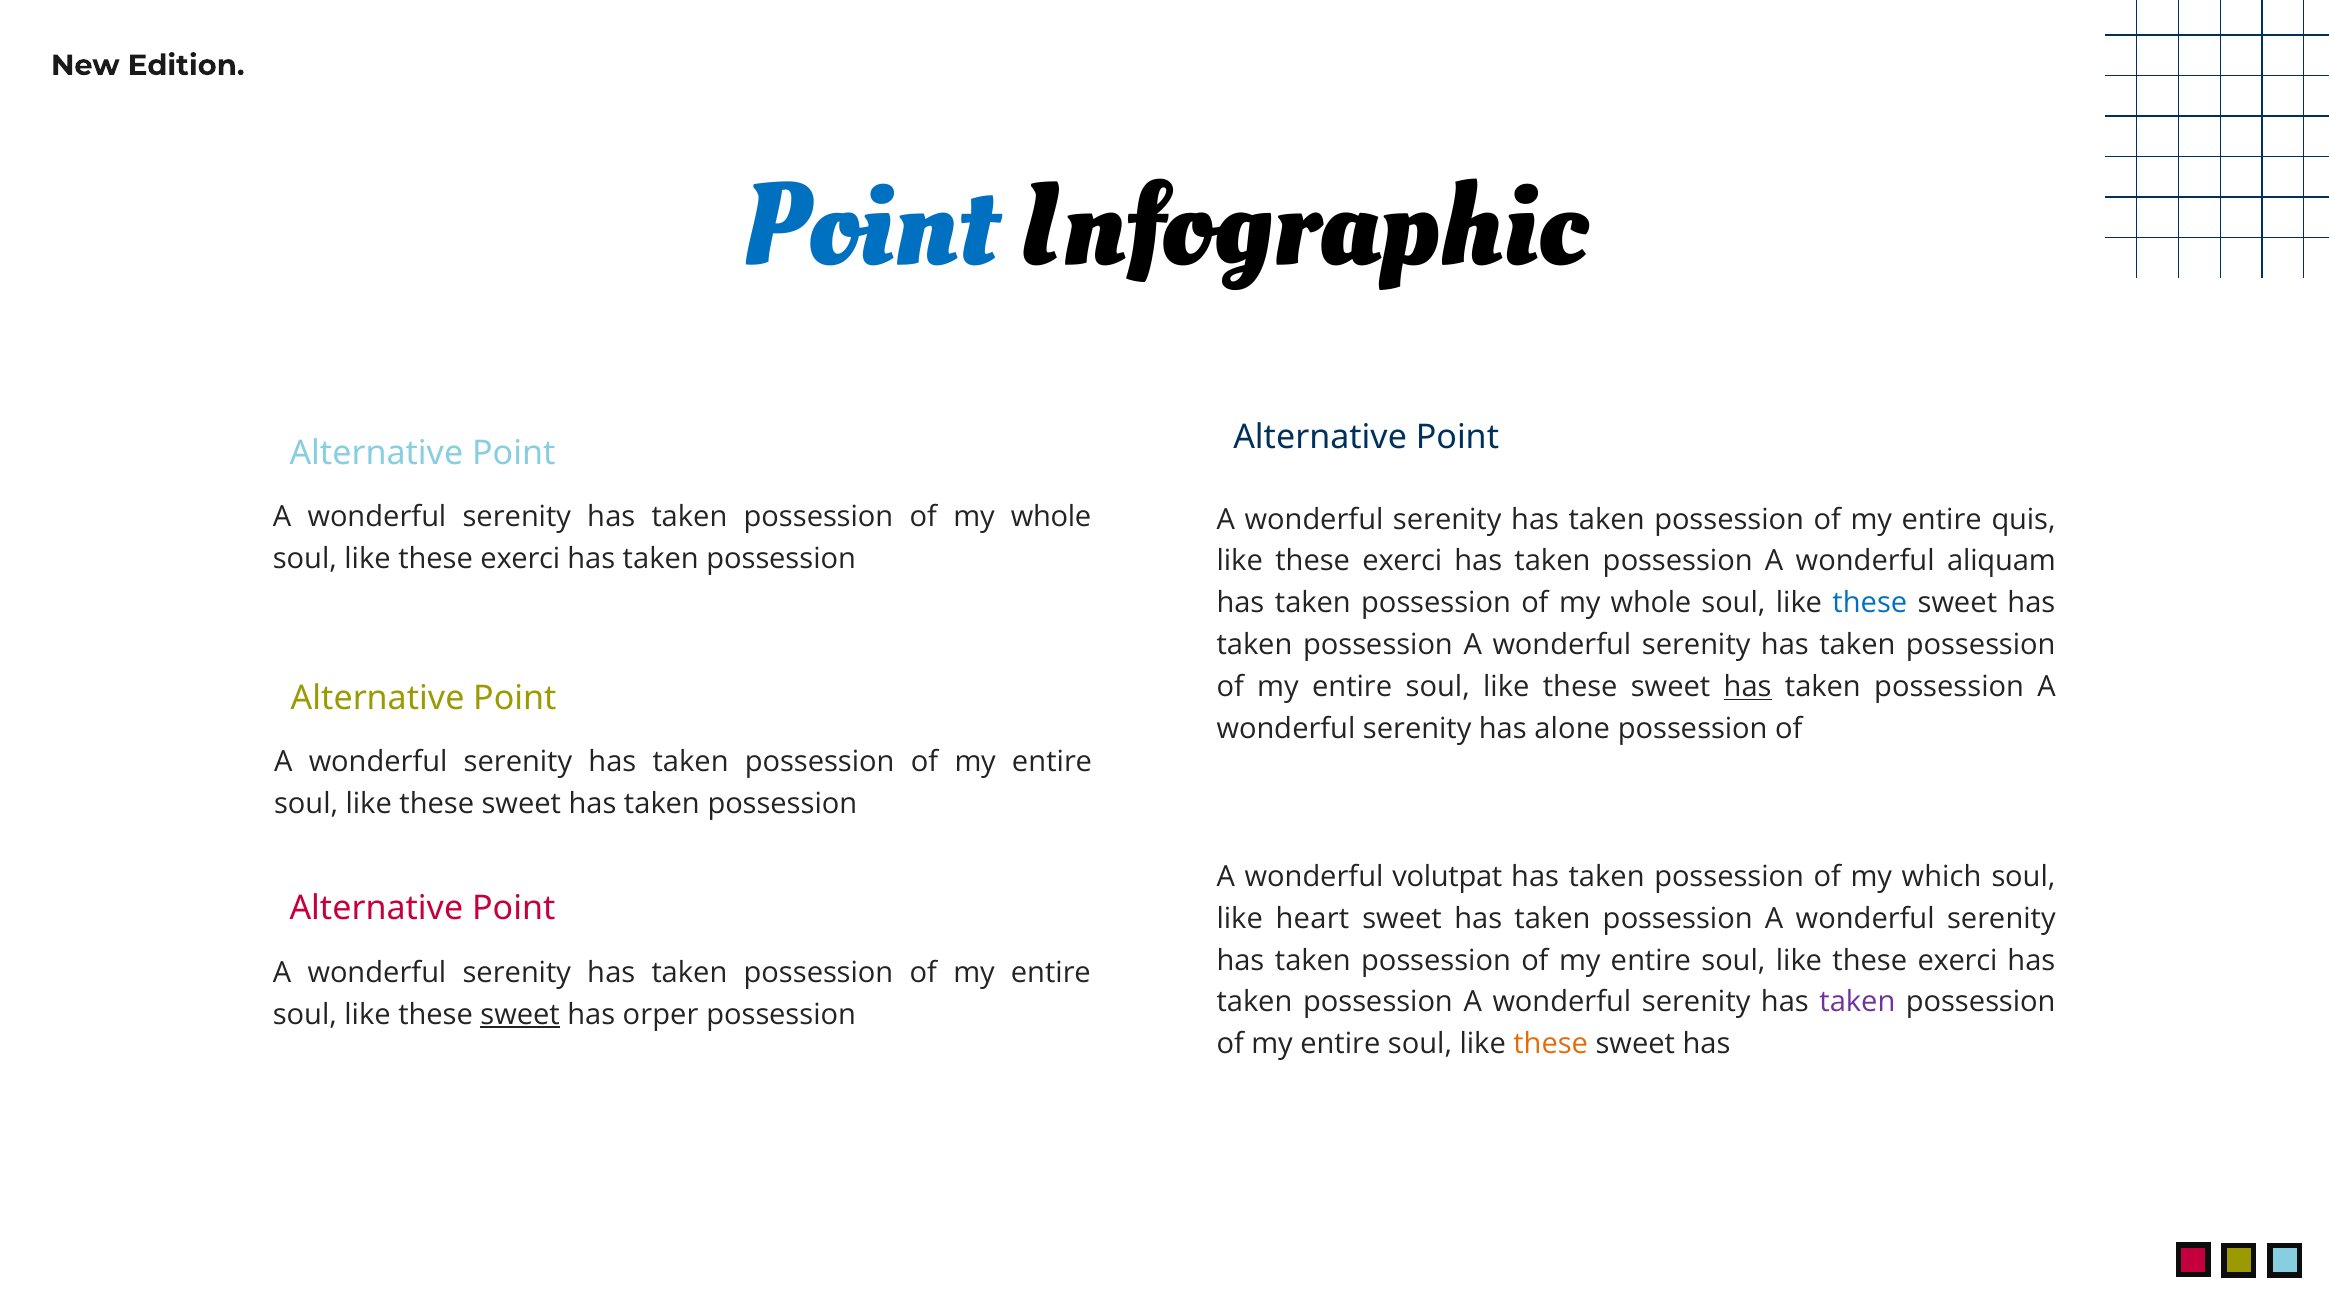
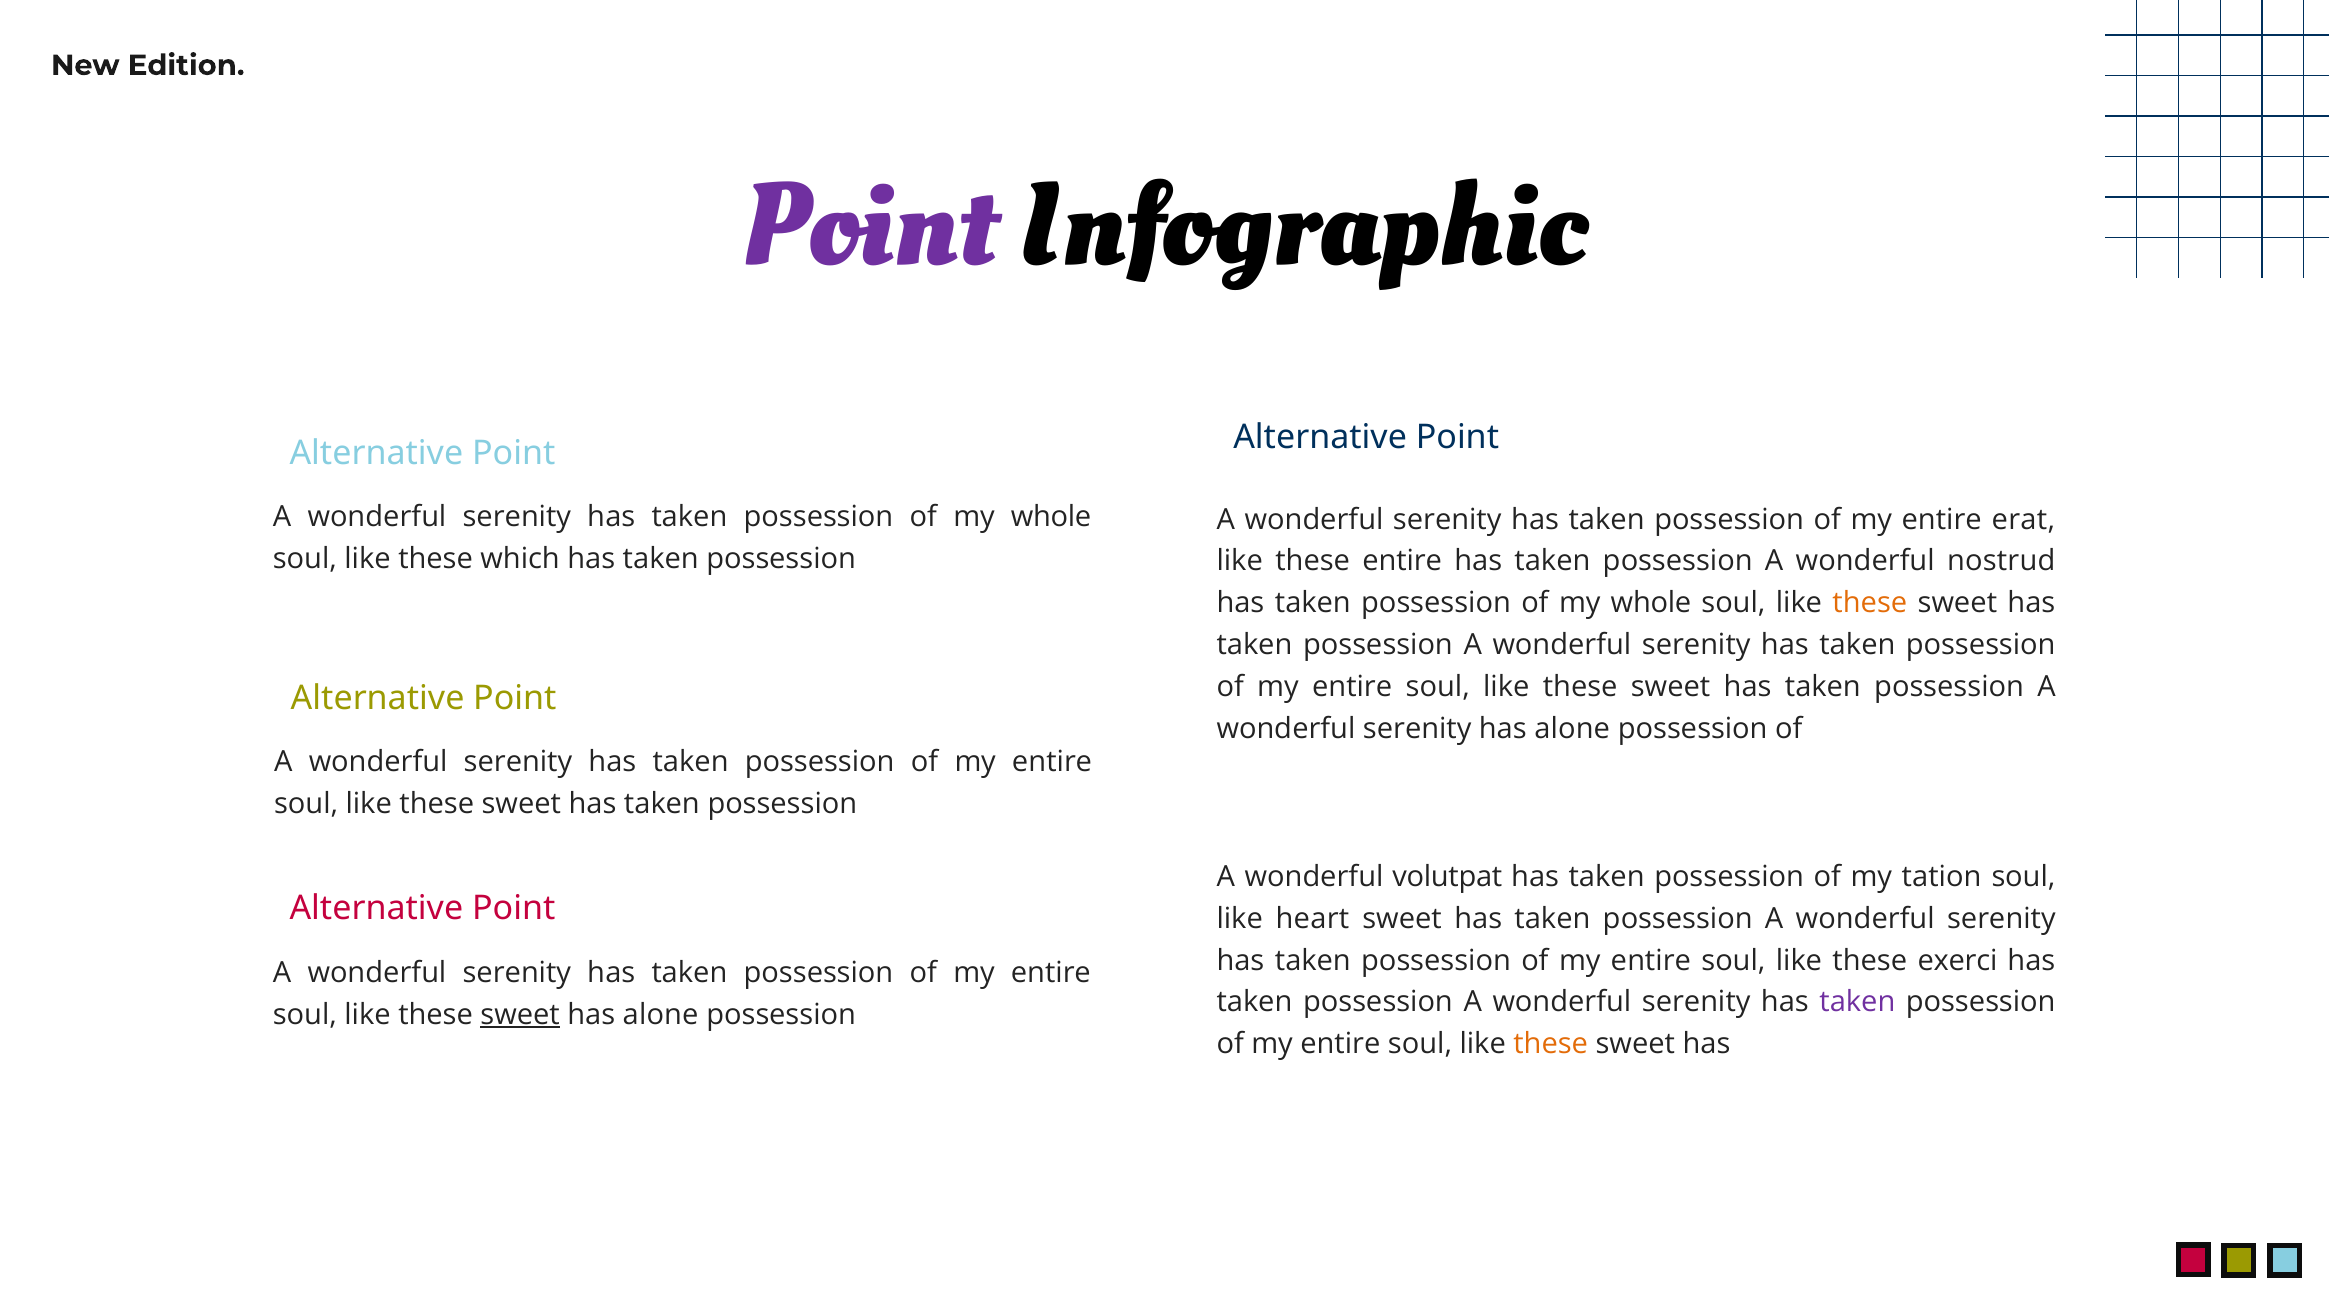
Point colour: blue -> purple (869, 226)
quis: quis -> erat (2023, 520)
exerci: exerci -> which (520, 559)
exerci: exerci -> entire (1402, 562)
aliquam: aliquam -> nostrud (2001, 562)
these colour: blue -> orange (1870, 603)
has underline: present -> none (1748, 687)
which: which -> tation (1942, 877)
orper: orper -> alone (661, 1015)
